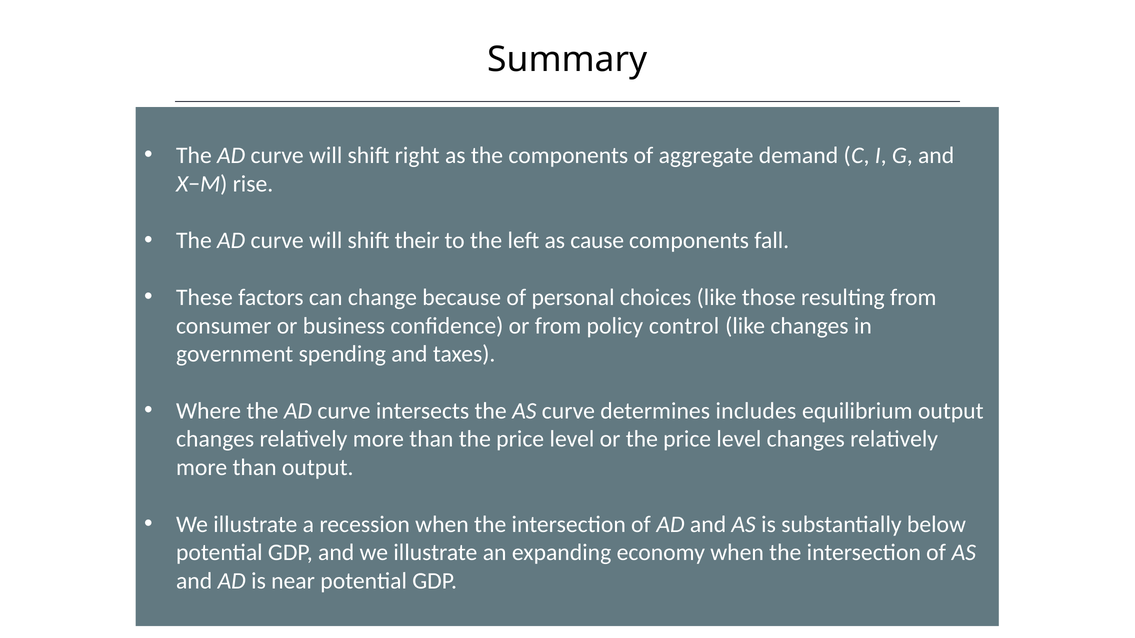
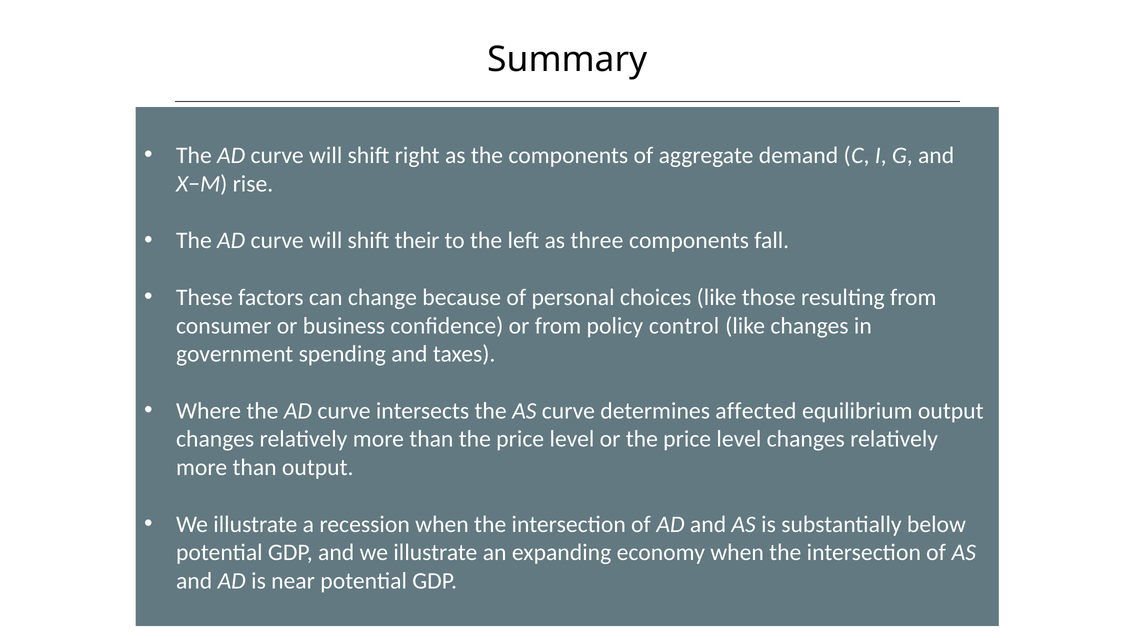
cause: cause -> three (597, 241)
includes: includes -> affected (756, 411)
